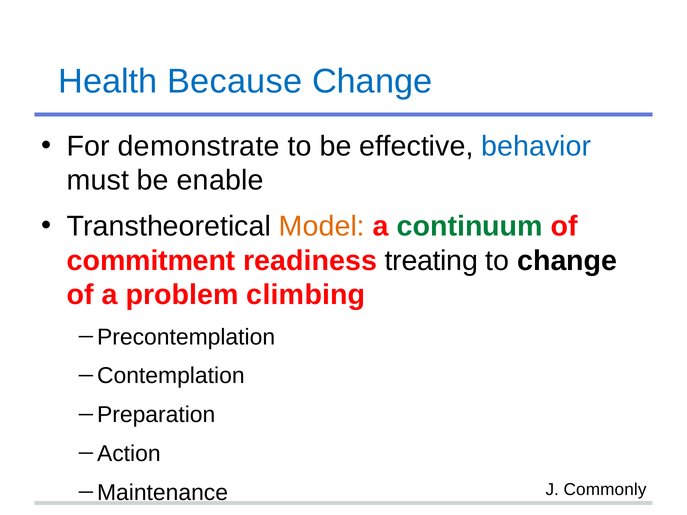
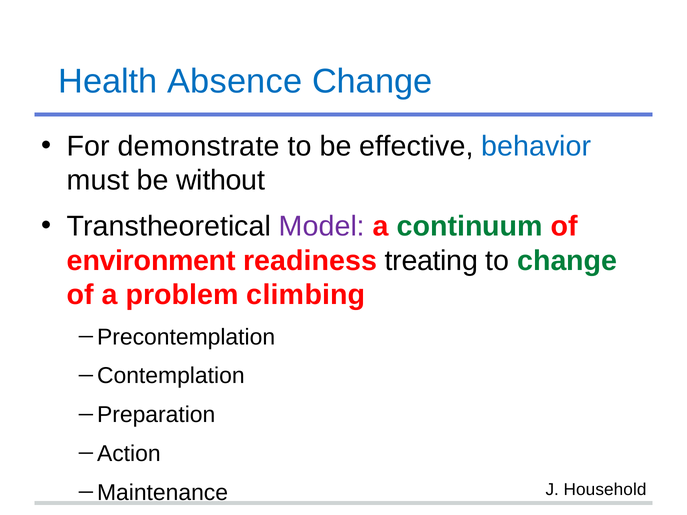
Because: Because -> Absence (235, 81)
enable: enable -> without (221, 181)
Model colour: orange -> purple (322, 226)
commitment: commitment -> environment (151, 261)
change colour: black -> green (567, 261)
Commonly: Commonly -> Household (605, 490)
